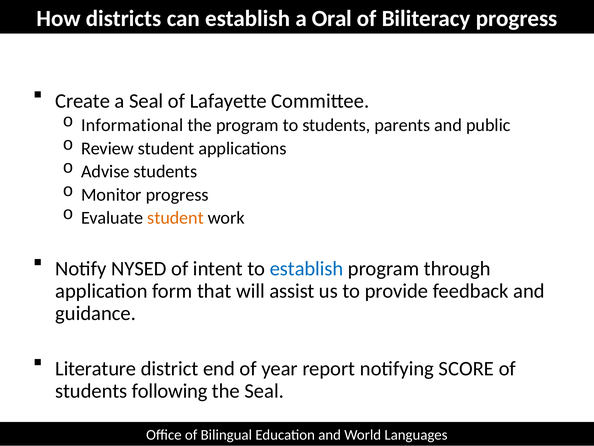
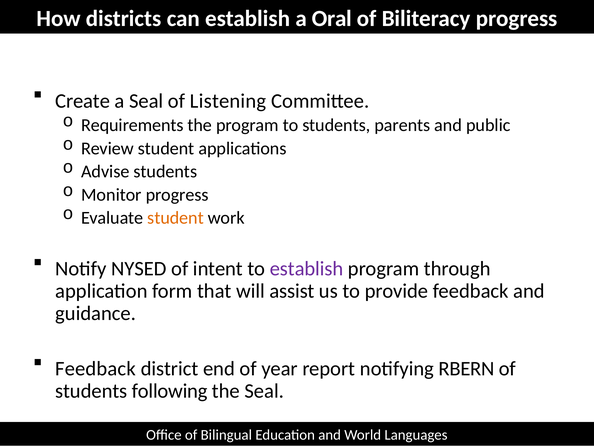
Lafayette: Lafayette -> Listening (228, 101)
Informational: Informational -> Requirements (132, 125)
establish colour: blue -> purple (307, 268)
Literature: Literature -> Feedback (96, 368)
SCORE: SCORE -> RBERN (466, 368)
